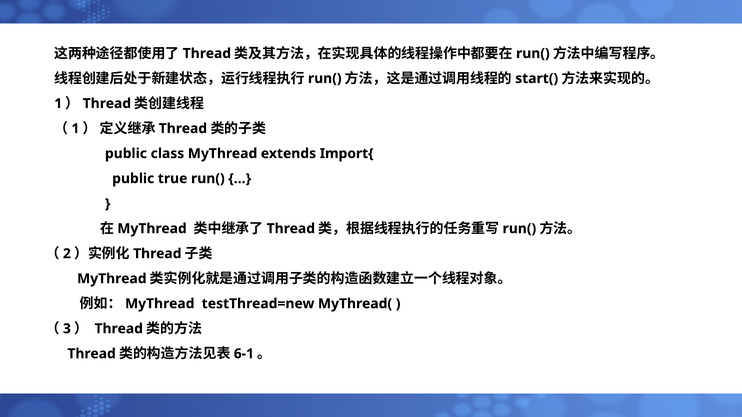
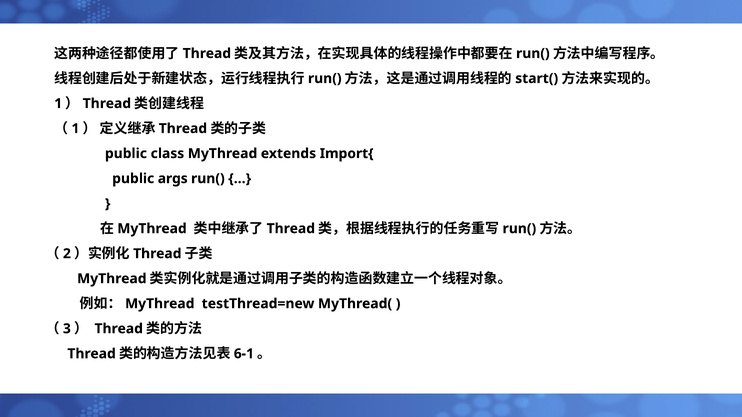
true: true -> args (173, 179)
